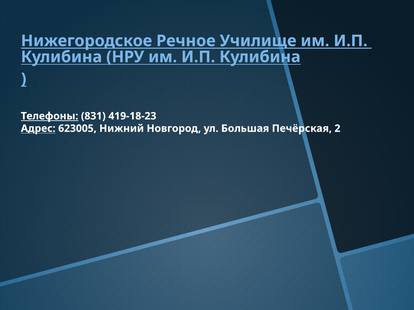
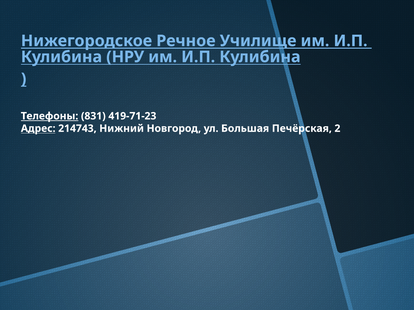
419-18-23: 419-18-23 -> 419-71-23 (132, 116)
623005: 623005 -> 214743 (77, 129)
